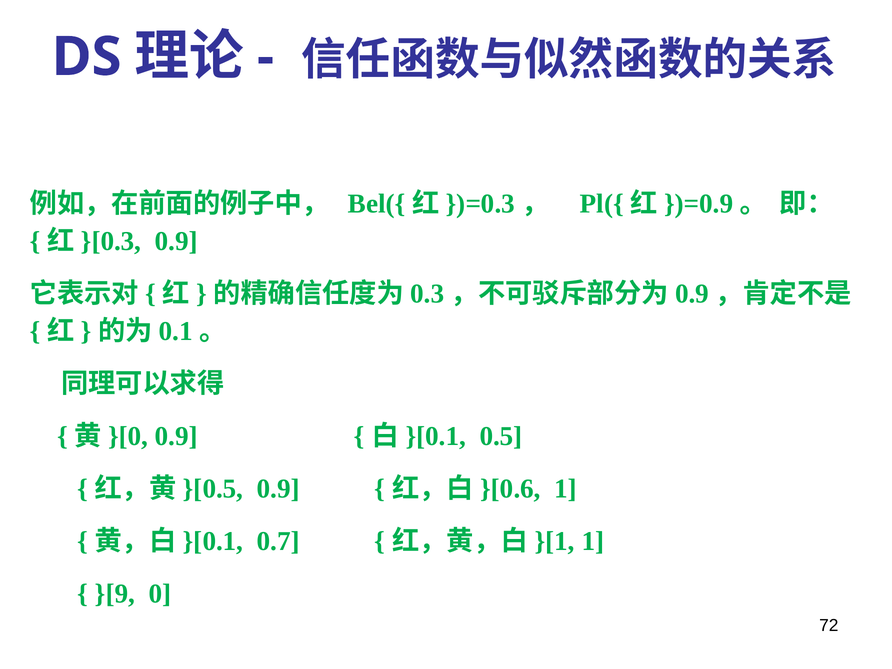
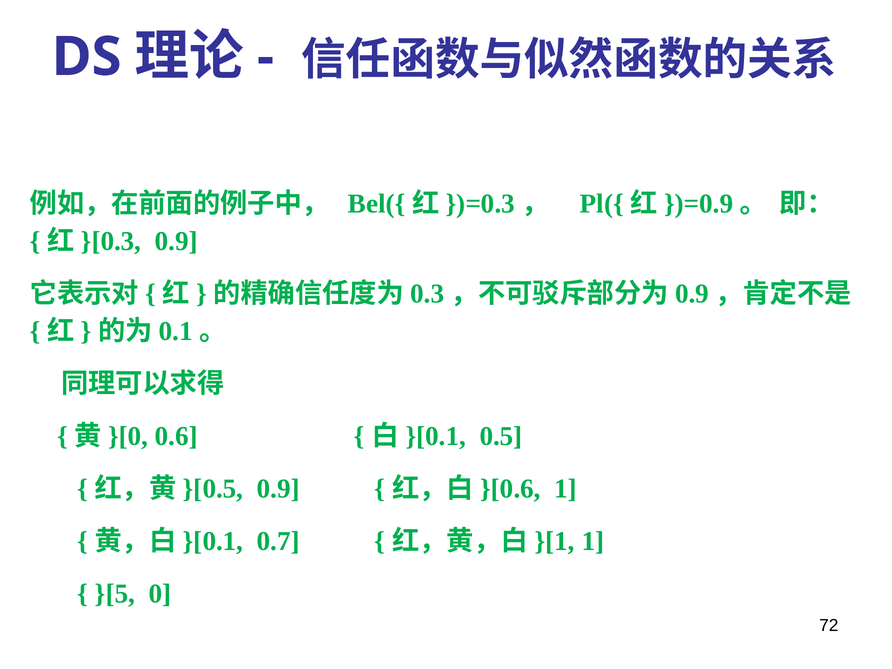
0.9: 0.9 -> 0.6 (176, 436)
}[9: }[9 -> }[5 (115, 594)
